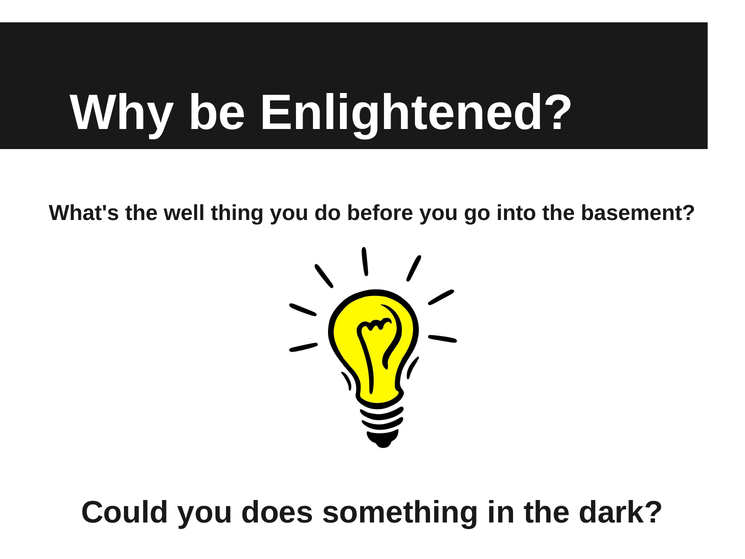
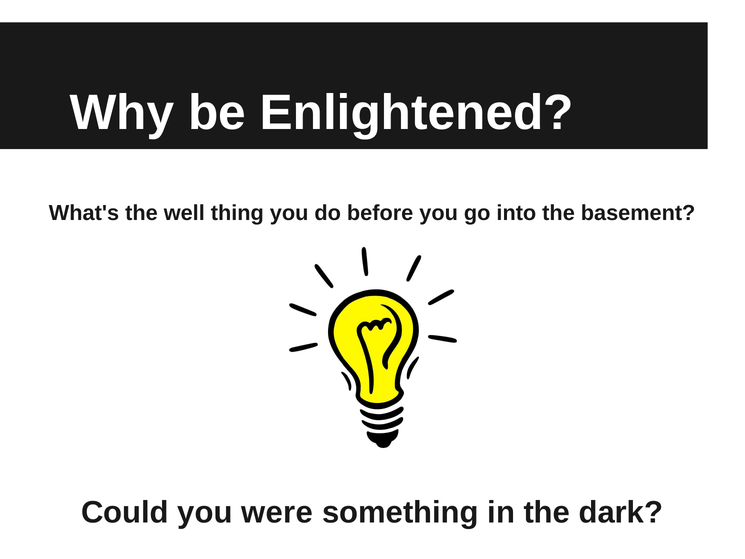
does: does -> were (277, 512)
